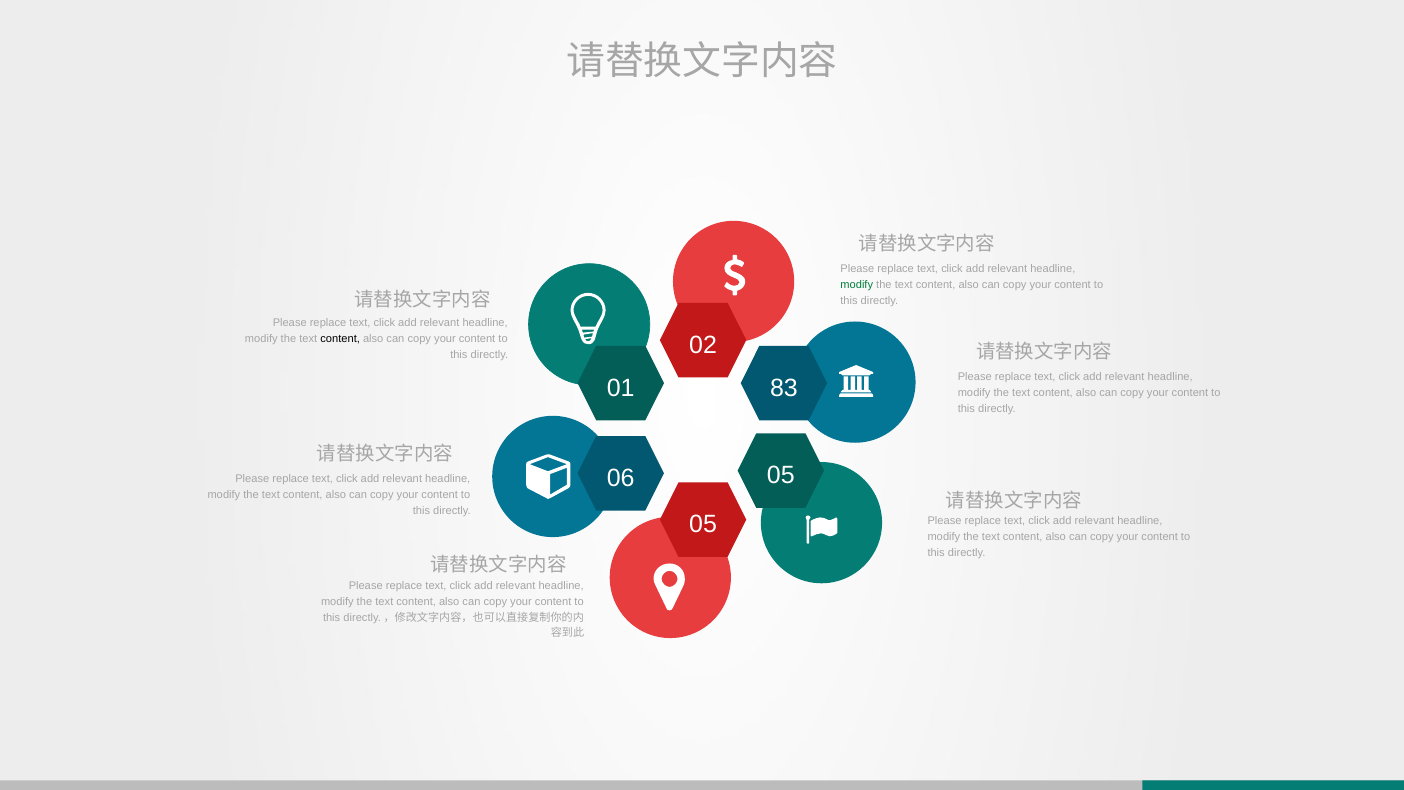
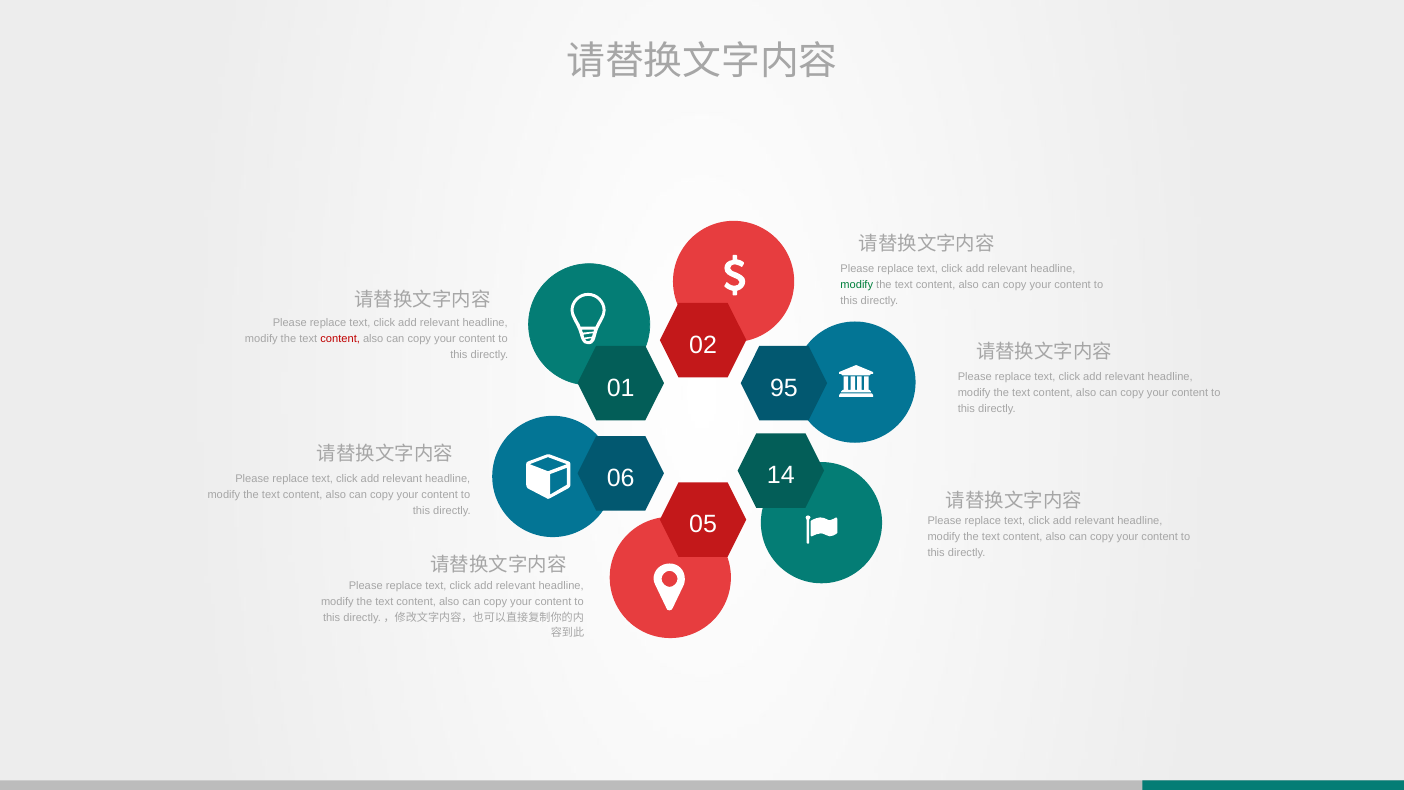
content colour: black -> red (340, 339)
83: 83 -> 95 (784, 388)
06 05: 05 -> 14 (781, 475)
